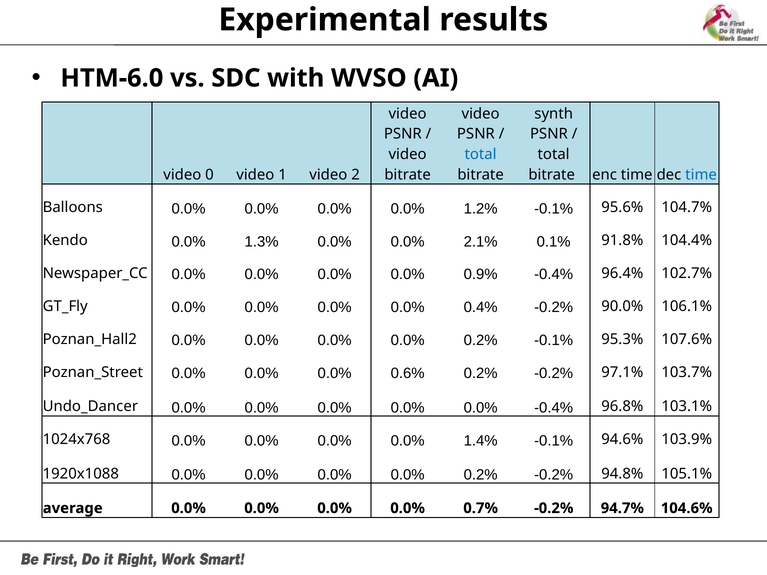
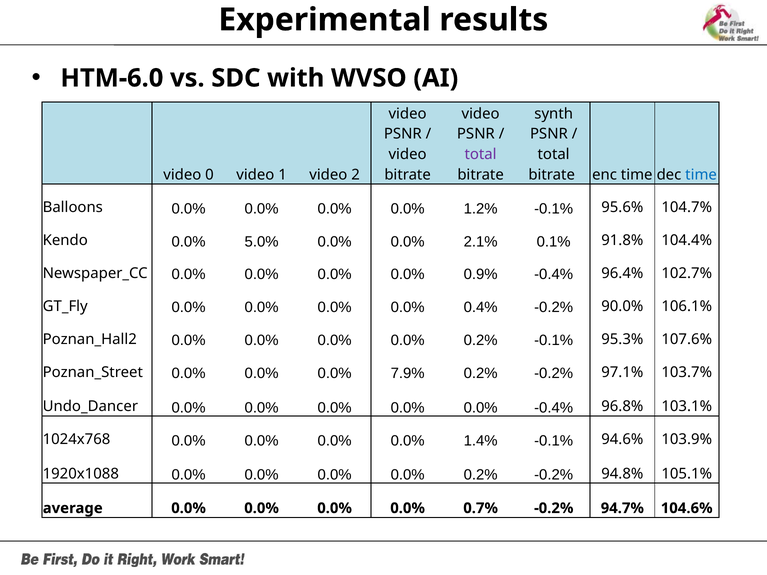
total colour: blue -> purple (481, 154)
1.3%: 1.3% -> 5.0% (262, 242)
0.6%: 0.6% -> 7.9% (408, 374)
